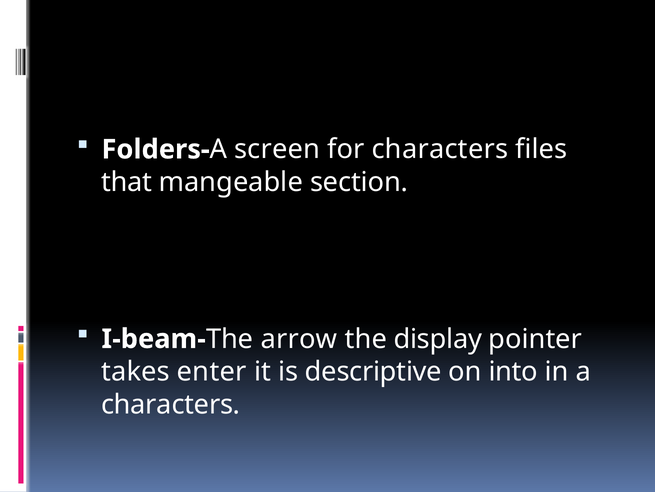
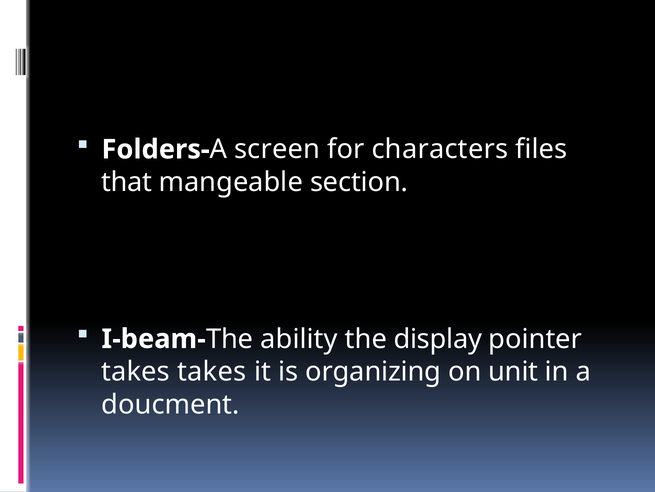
arrow: arrow -> ability (299, 338)
takes enter: enter -> takes (212, 371)
descriptive: descriptive -> organizing (373, 371)
into: into -> unit (513, 371)
characters: characters -> doucment (170, 404)
